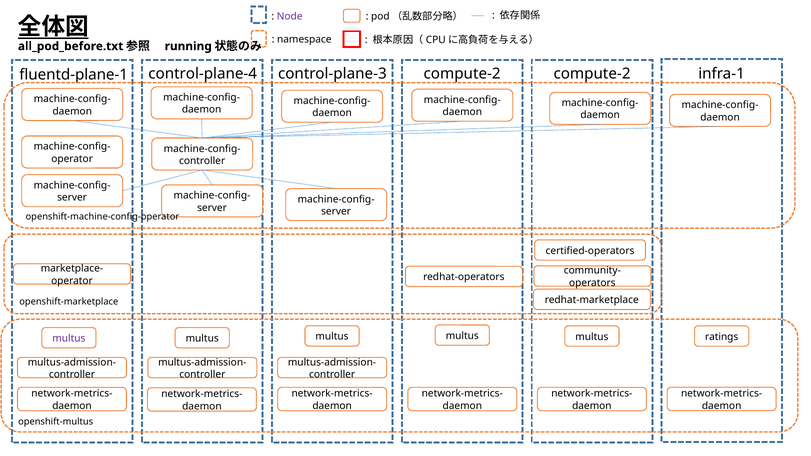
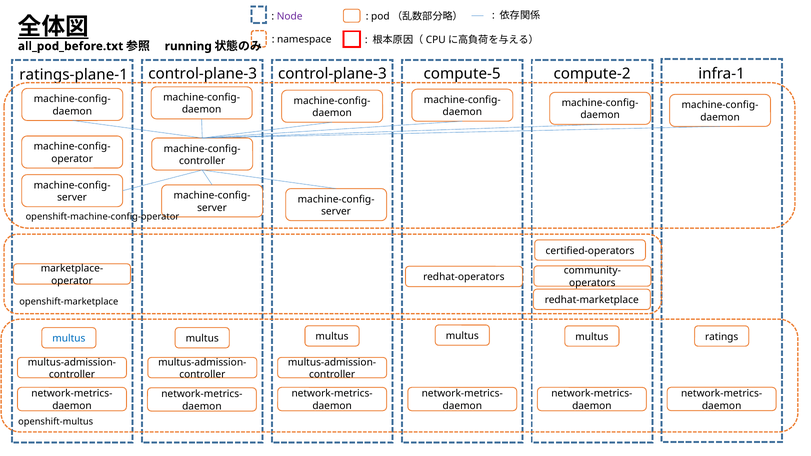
control-plane-4: control-plane-4 -> control-plane-3 (203, 74)
control-plane-3 compute-2: compute-2 -> compute-5 (462, 74)
fluentd-plane-1: fluentd-plane-1 -> ratings-plane-1 (74, 75)
multus colour: purple -> blue (69, 339)
